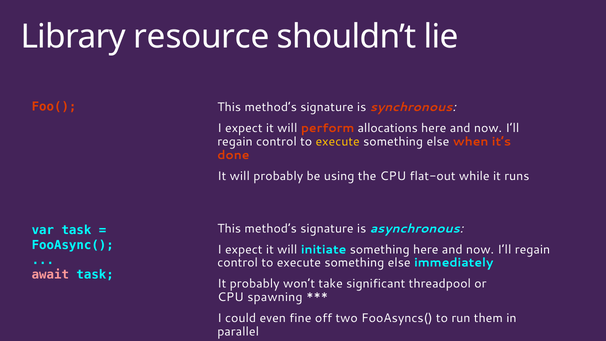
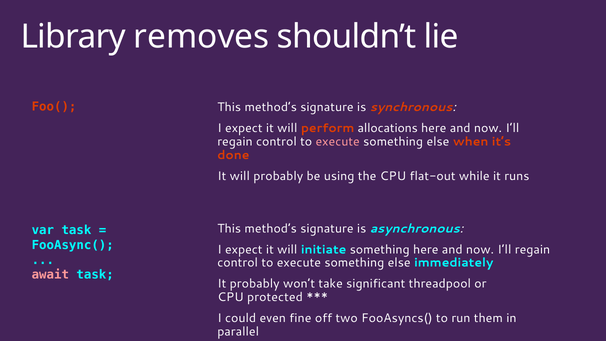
resource: resource -> removes (201, 37)
execute colour: yellow -> pink (338, 142)
spawning: spawning -> protected (275, 297)
